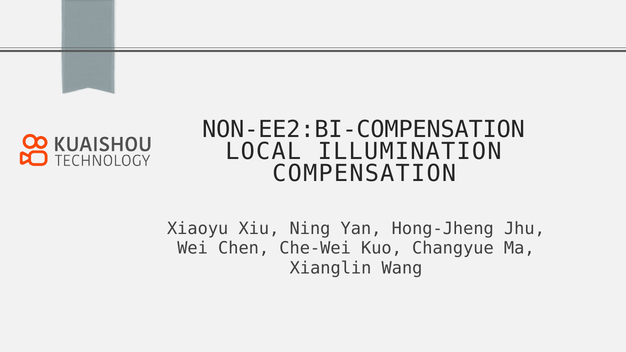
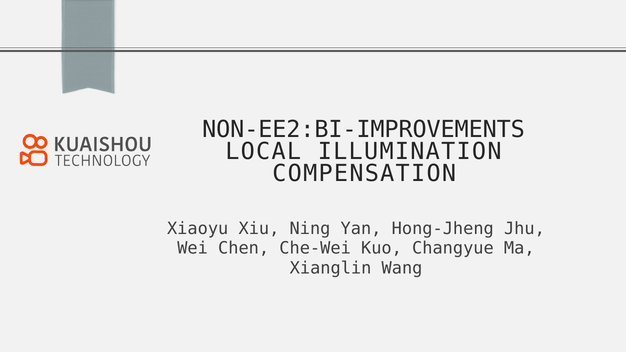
NON-EE2:BI-COMPENSATION: NON-EE2:BI-COMPENSATION -> NON-EE2:BI-IMPROVEMENTS (364, 130)
